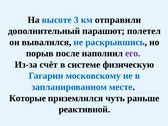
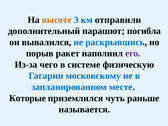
высоте colour: blue -> orange (57, 20)
полетел: полетел -> погибла (144, 31)
после: после -> ракет (68, 53)
счёт: счёт -> чего (49, 65)
реактивной: реактивной -> называется (84, 109)
